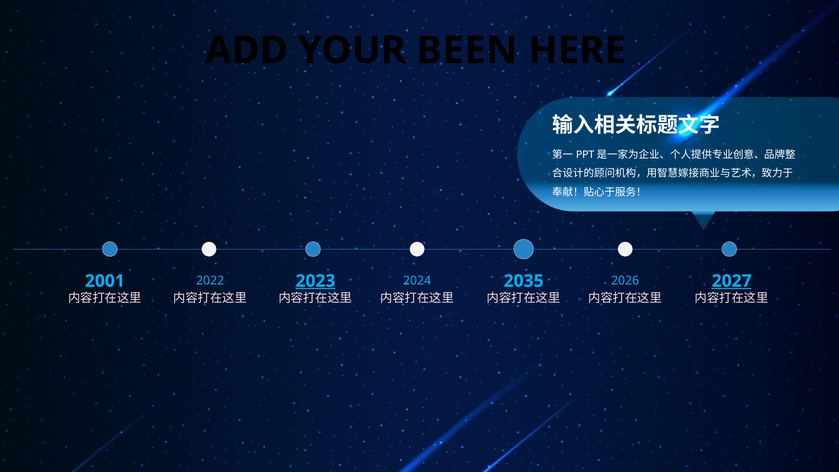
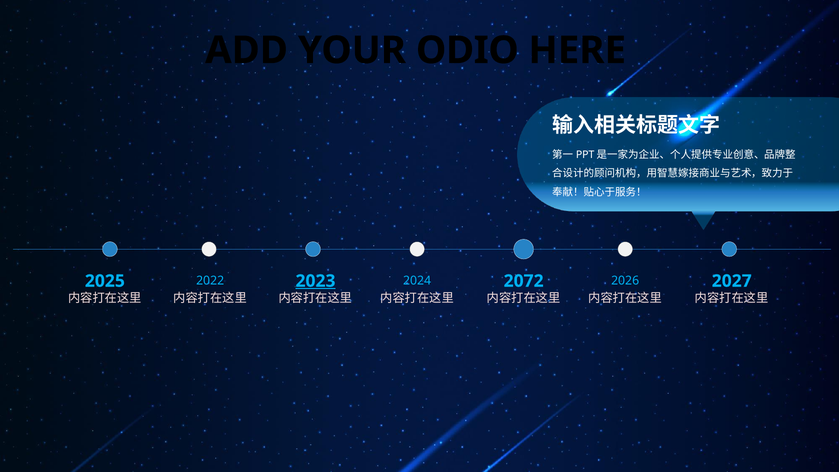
BEEN: BEEN -> ODIO (467, 50)
2001: 2001 -> 2025 (105, 281)
2035: 2035 -> 2072 (524, 281)
2027 underline: present -> none (732, 281)
